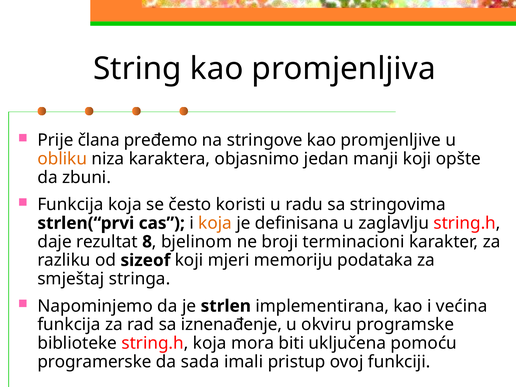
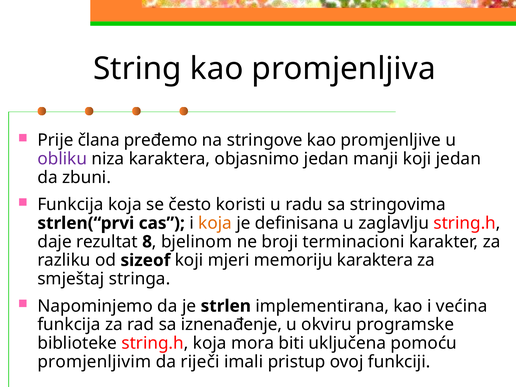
obliku colour: orange -> purple (62, 159)
koji opšte: opšte -> jedan (458, 159)
memoriju podataka: podataka -> karaktera (375, 260)
programerske: programerske -> promjenljivim (94, 362)
sada: sada -> riječi (200, 362)
